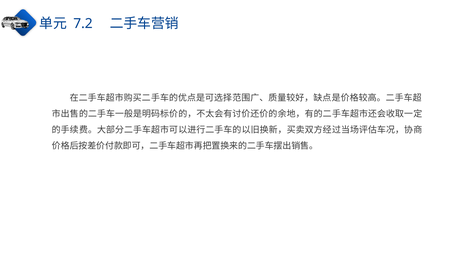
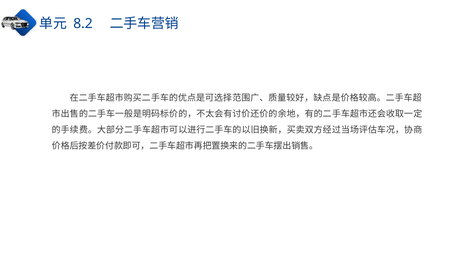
7.2: 7.2 -> 8.2 (83, 23)
